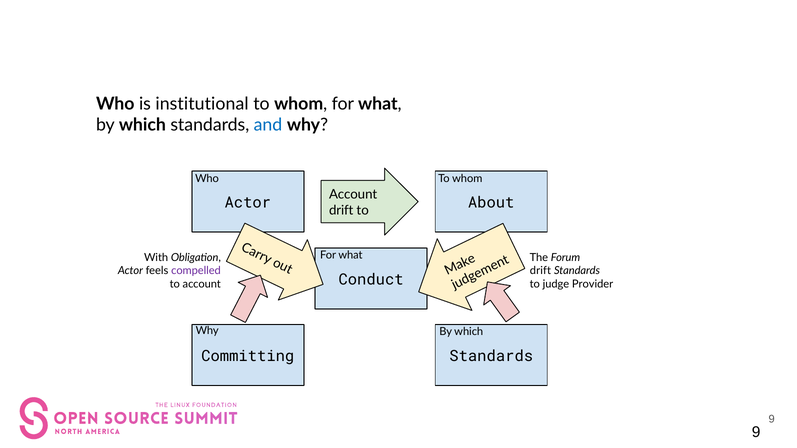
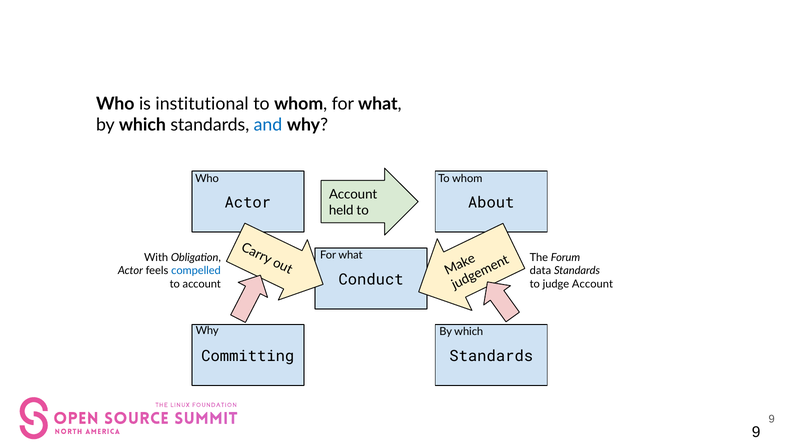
drift: drift -> held (341, 211)
compelled colour: purple -> blue (196, 271)
drift: drift -> data (540, 271)
judge Provider: Provider -> Account (593, 284)
